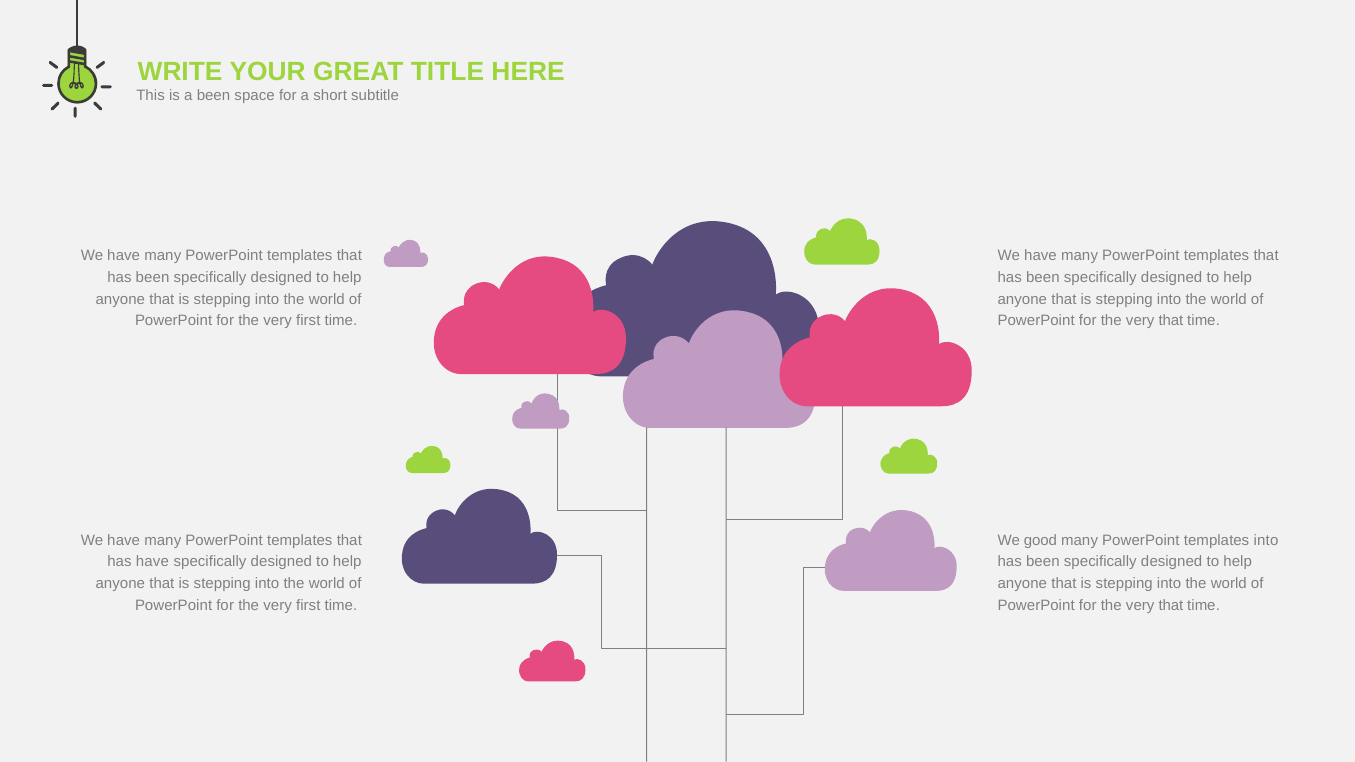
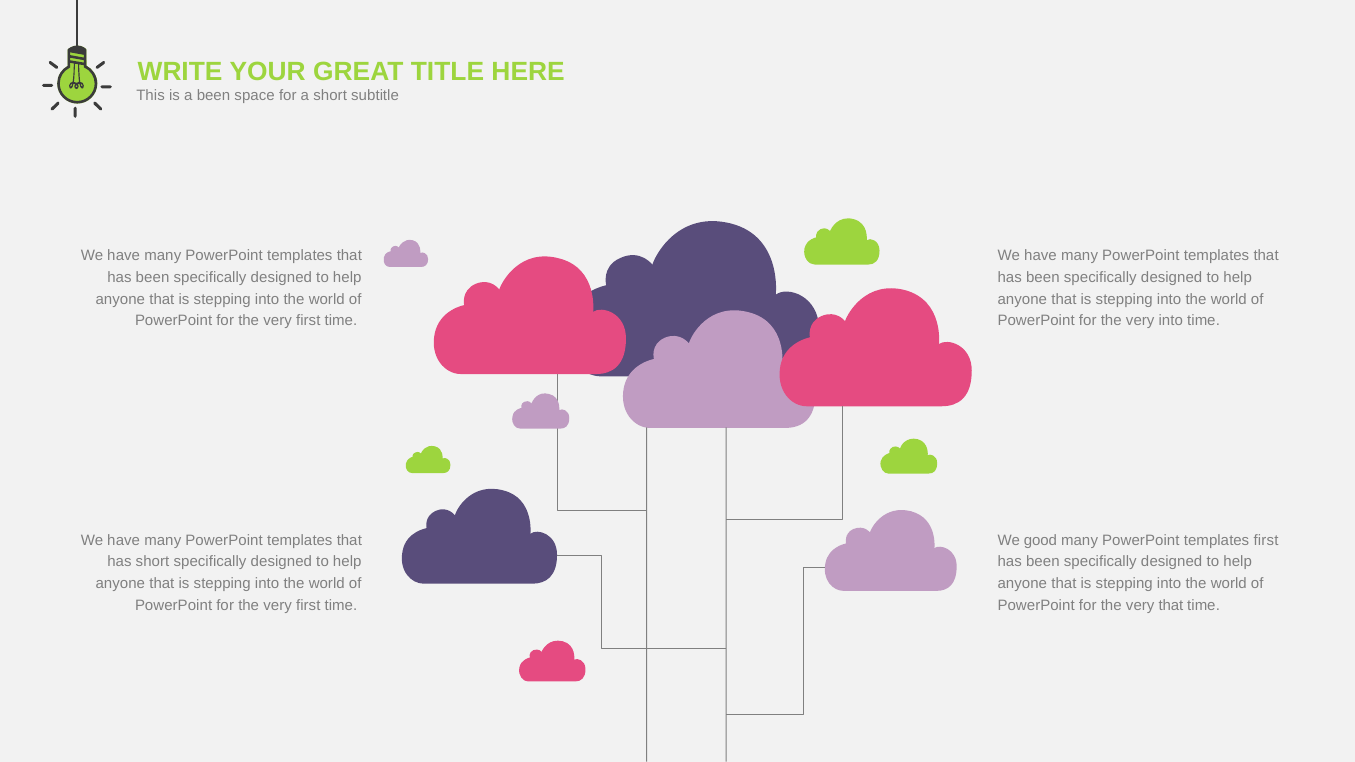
that: that -> into (1171, 321)
templates into: into -> first (1266, 540)
has have: have -> short (153, 562)
